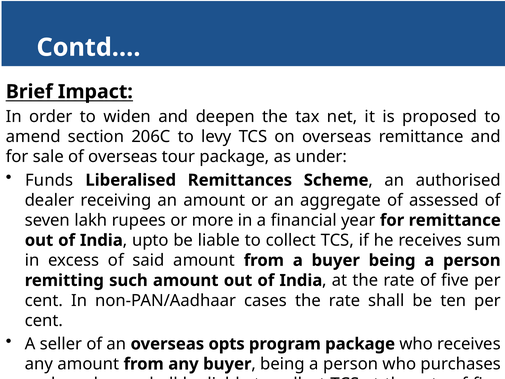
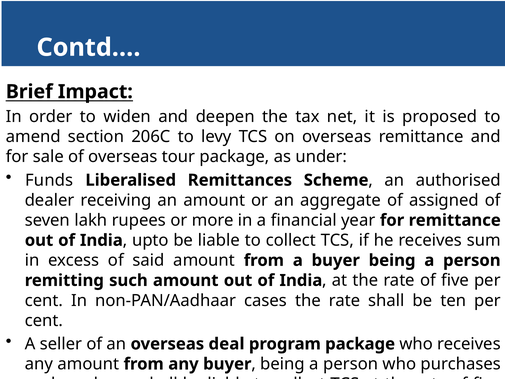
assessed: assessed -> assigned (444, 200)
opts: opts -> deal (226, 344)
